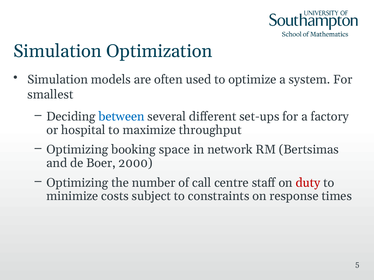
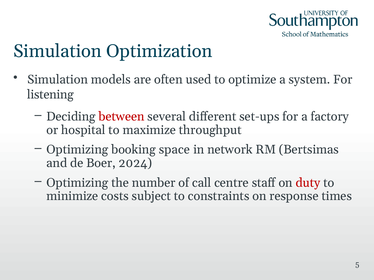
smallest: smallest -> listening (50, 95)
between colour: blue -> red (121, 117)
2000: 2000 -> 2024 (135, 163)
